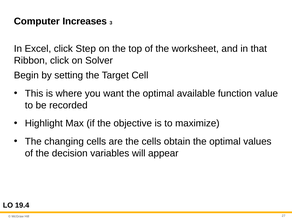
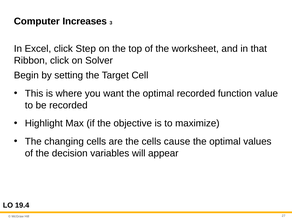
optimal available: available -> recorded (196, 94)
obtain: obtain -> cause (177, 142)
